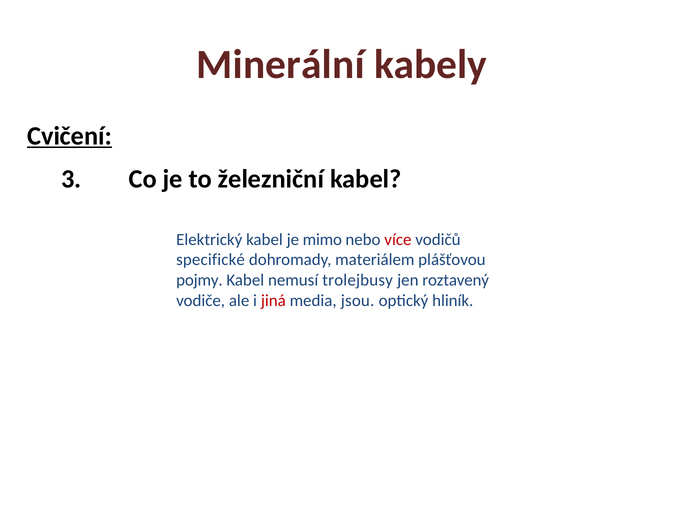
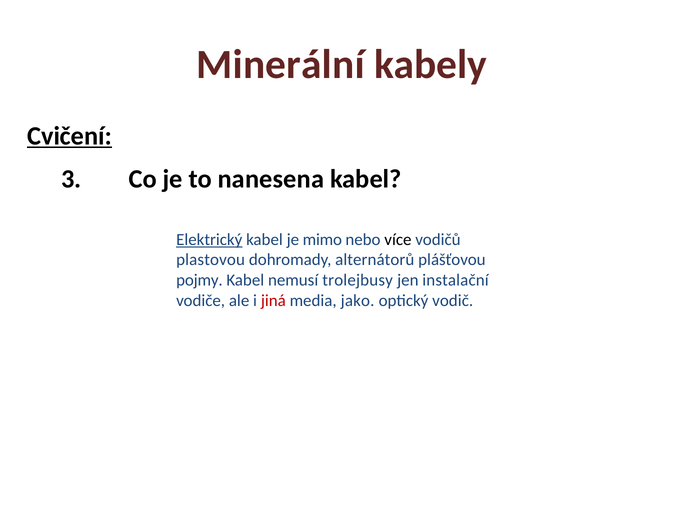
železniční: železniční -> nanesena (271, 179)
Elektrický underline: none -> present (209, 239)
více colour: red -> black (398, 239)
specifické: specifické -> plastovou (211, 260)
materiálem: materiálem -> alternátorů (375, 260)
roztavený: roztavený -> instalační (456, 280)
jsou: jsou -> jako (358, 300)
hliník: hliník -> vodič (453, 300)
